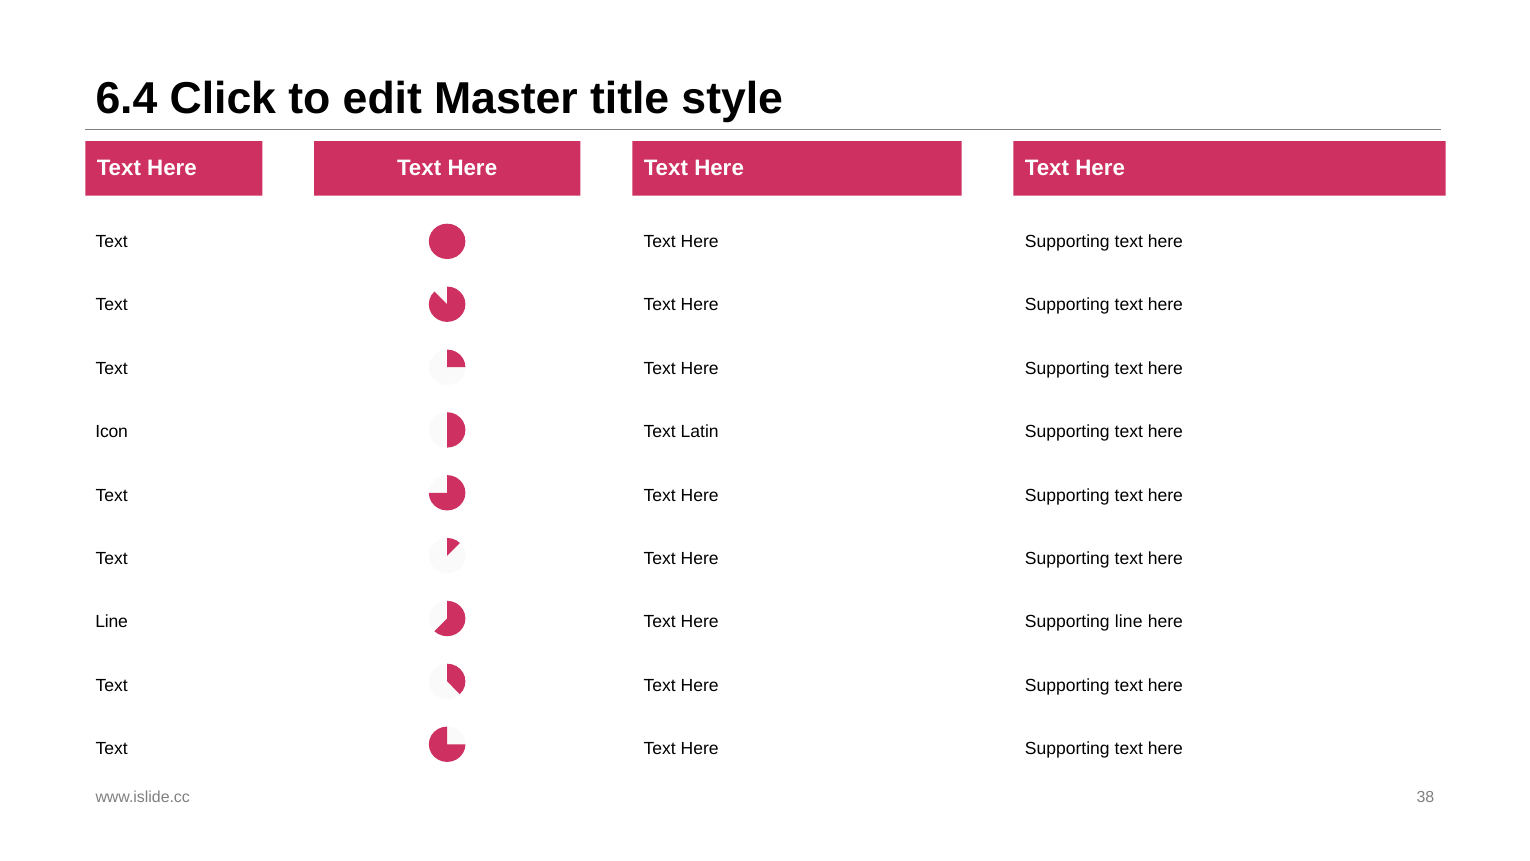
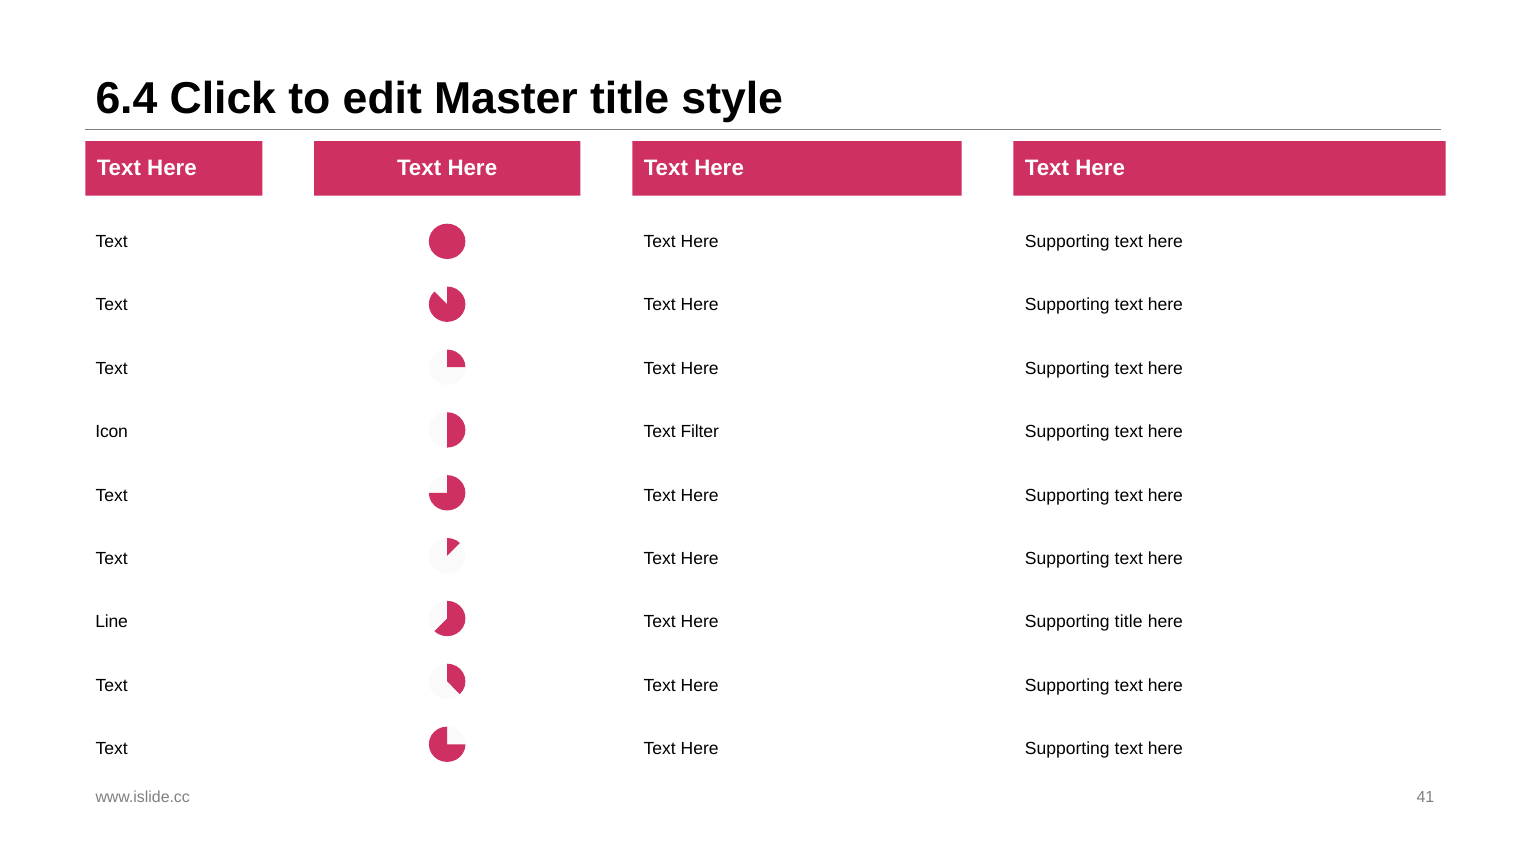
Latin: Latin -> Filter (700, 432)
Supporting line: line -> title (1129, 622)
38: 38 -> 41 (1426, 797)
